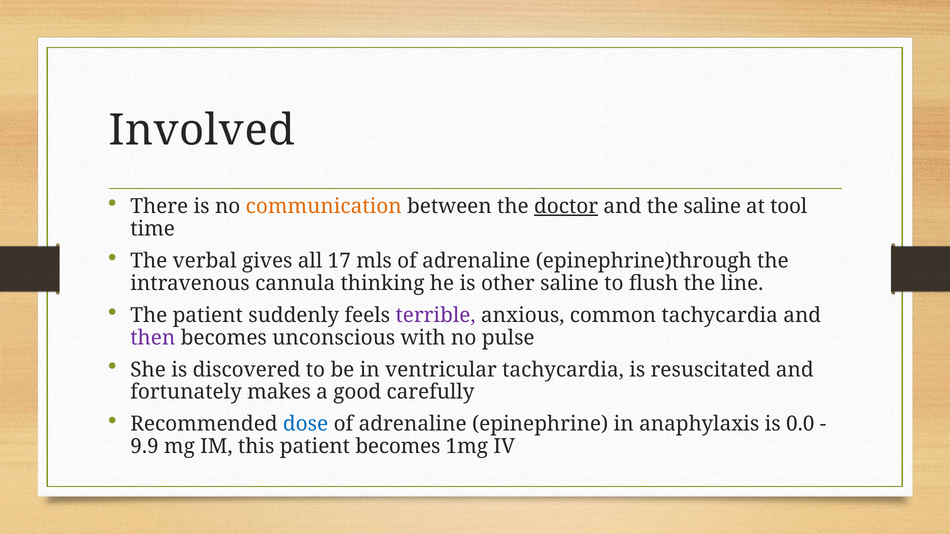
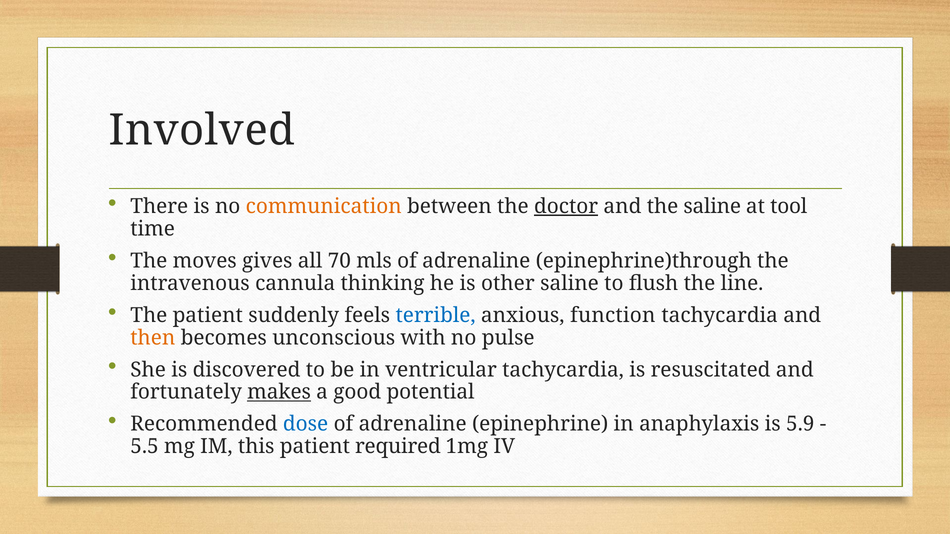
verbal: verbal -> moves (205, 261)
17: 17 -> 70 (339, 261)
terrible colour: purple -> blue (436, 315)
common: common -> function (613, 315)
then colour: purple -> orange (153, 338)
makes underline: none -> present (279, 392)
carefully: carefully -> potential (431, 392)
0.0: 0.0 -> 5.9 (800, 424)
9.9: 9.9 -> 5.5 (145, 447)
patient becomes: becomes -> required (398, 447)
